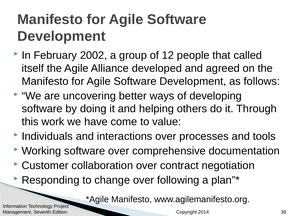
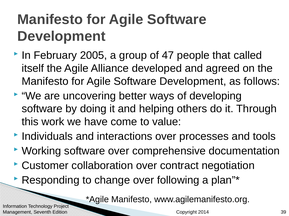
2002: 2002 -> 2005 (94, 56)
12: 12 -> 47 (168, 56)
